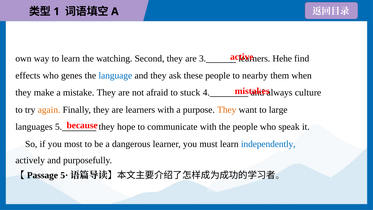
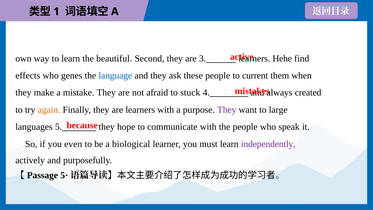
watching: watching -> beautiful (114, 58)
nearby: nearby -> current (255, 75)
culture: culture -> created (308, 93)
They colour: orange -> purple (227, 110)
most: most -> even (73, 144)
dangerous: dangerous -> biological (131, 144)
independently colour: blue -> purple (268, 144)
